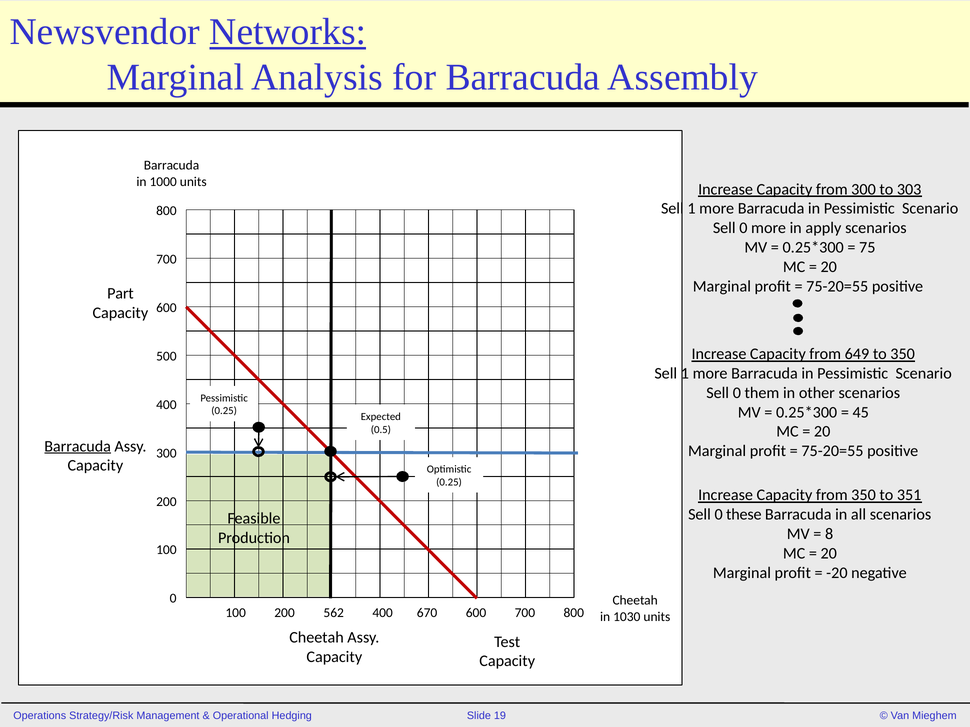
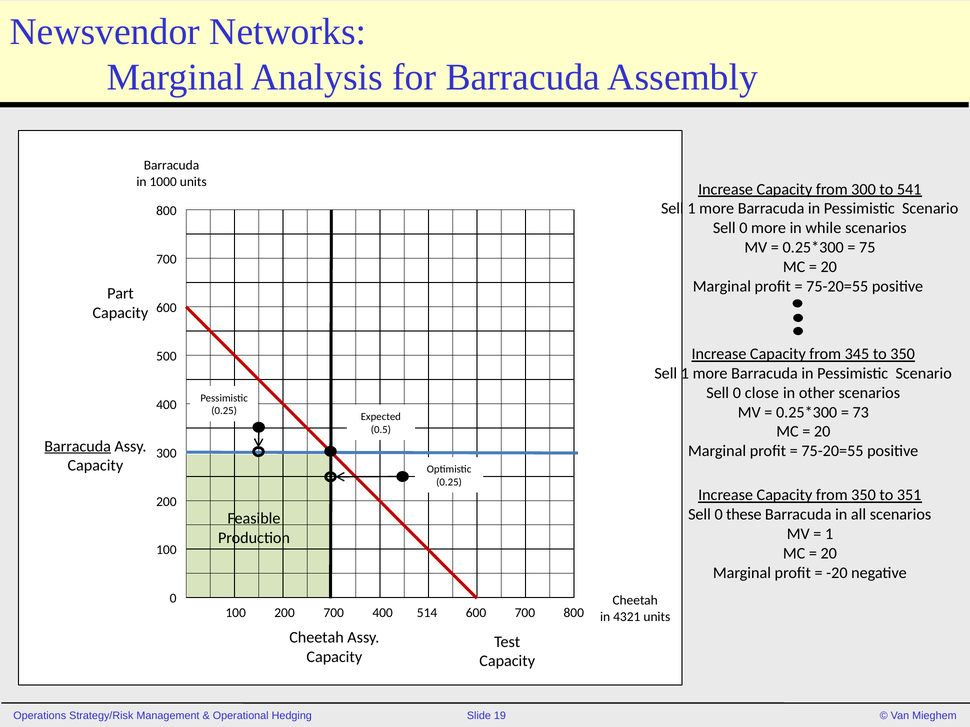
Networks underline: present -> none (288, 32)
303: 303 -> 541 (909, 189)
apply: apply -> while (823, 228)
649: 649 -> 345 (857, 354)
them: them -> close (762, 393)
45: 45 -> 73 (861, 413)
8: 8 -> 1 (829, 534)
200 562: 562 -> 700 (334, 613)
670: 670 -> 514 (427, 613)
1030: 1030 -> 4321 (627, 617)
